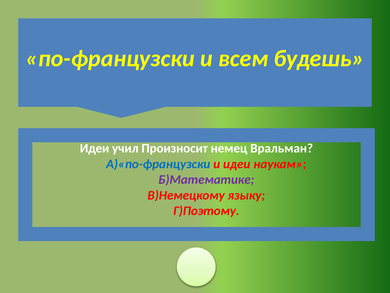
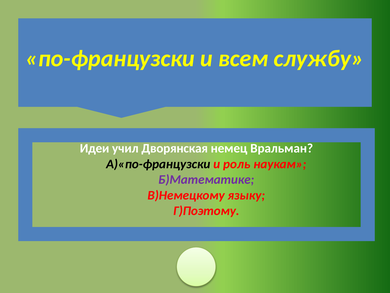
будешь: будешь -> службу (319, 58)
Произносит: Произносит -> Дворянская (175, 148)
А)«по-французски colour: blue -> black (158, 164)
и идеи: идеи -> роль (237, 164)
